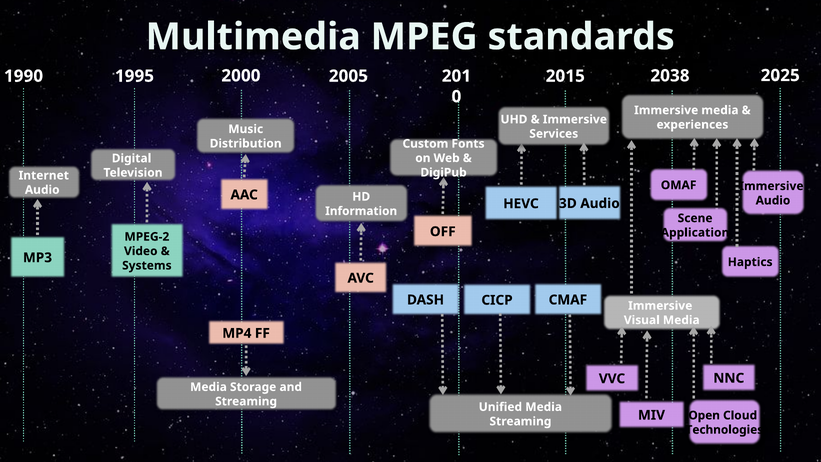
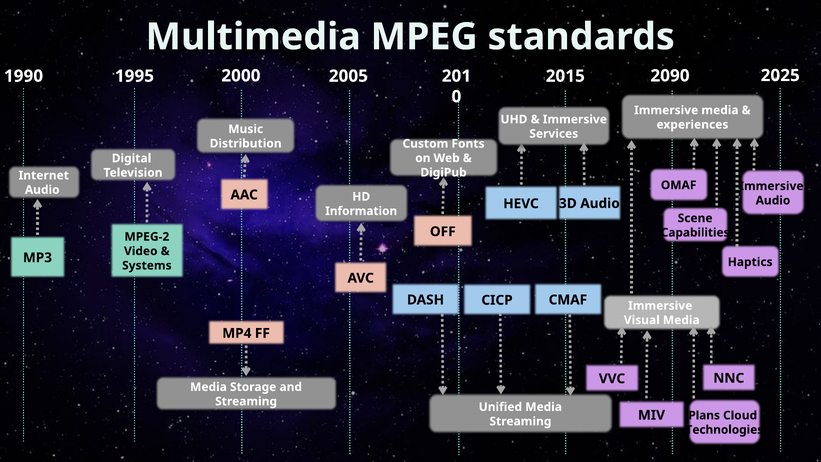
2038: 2038 -> 2090 (670, 76)
Application: Application -> Capabilities (695, 233)
Open: Open -> Plans (704, 415)
